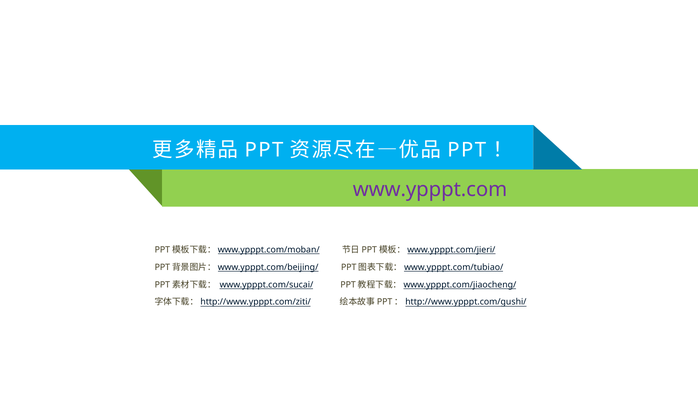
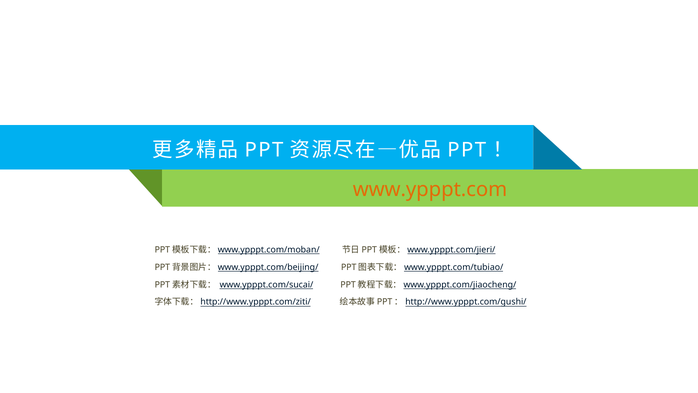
www.ypppt.com colour: purple -> orange (430, 189)
